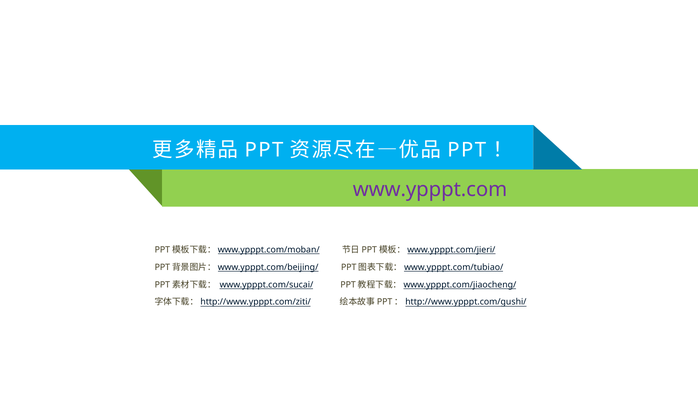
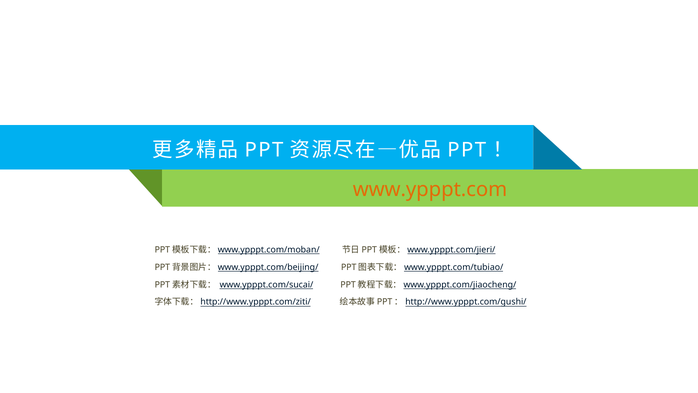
www.ypppt.com colour: purple -> orange (430, 189)
